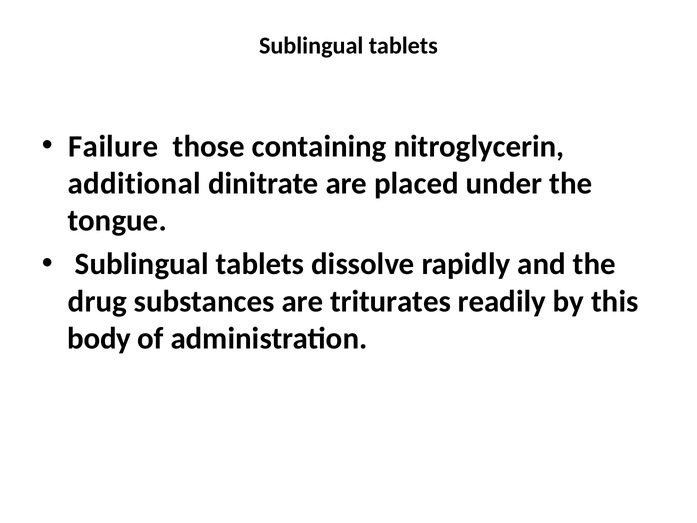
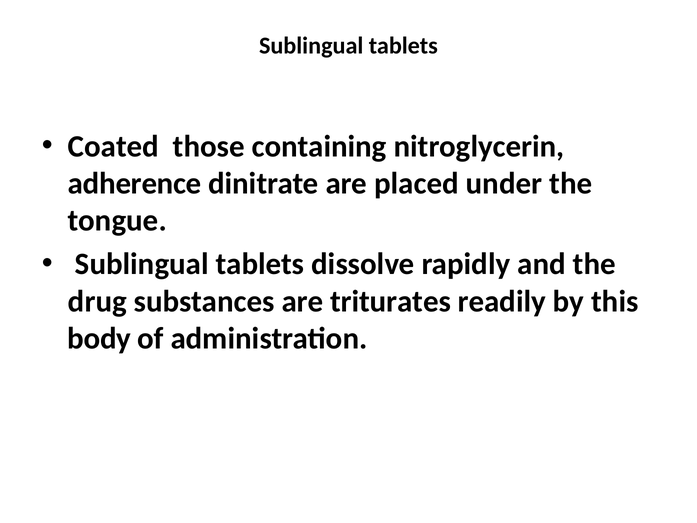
Failure: Failure -> Coated (113, 146)
additional: additional -> adherence (135, 183)
